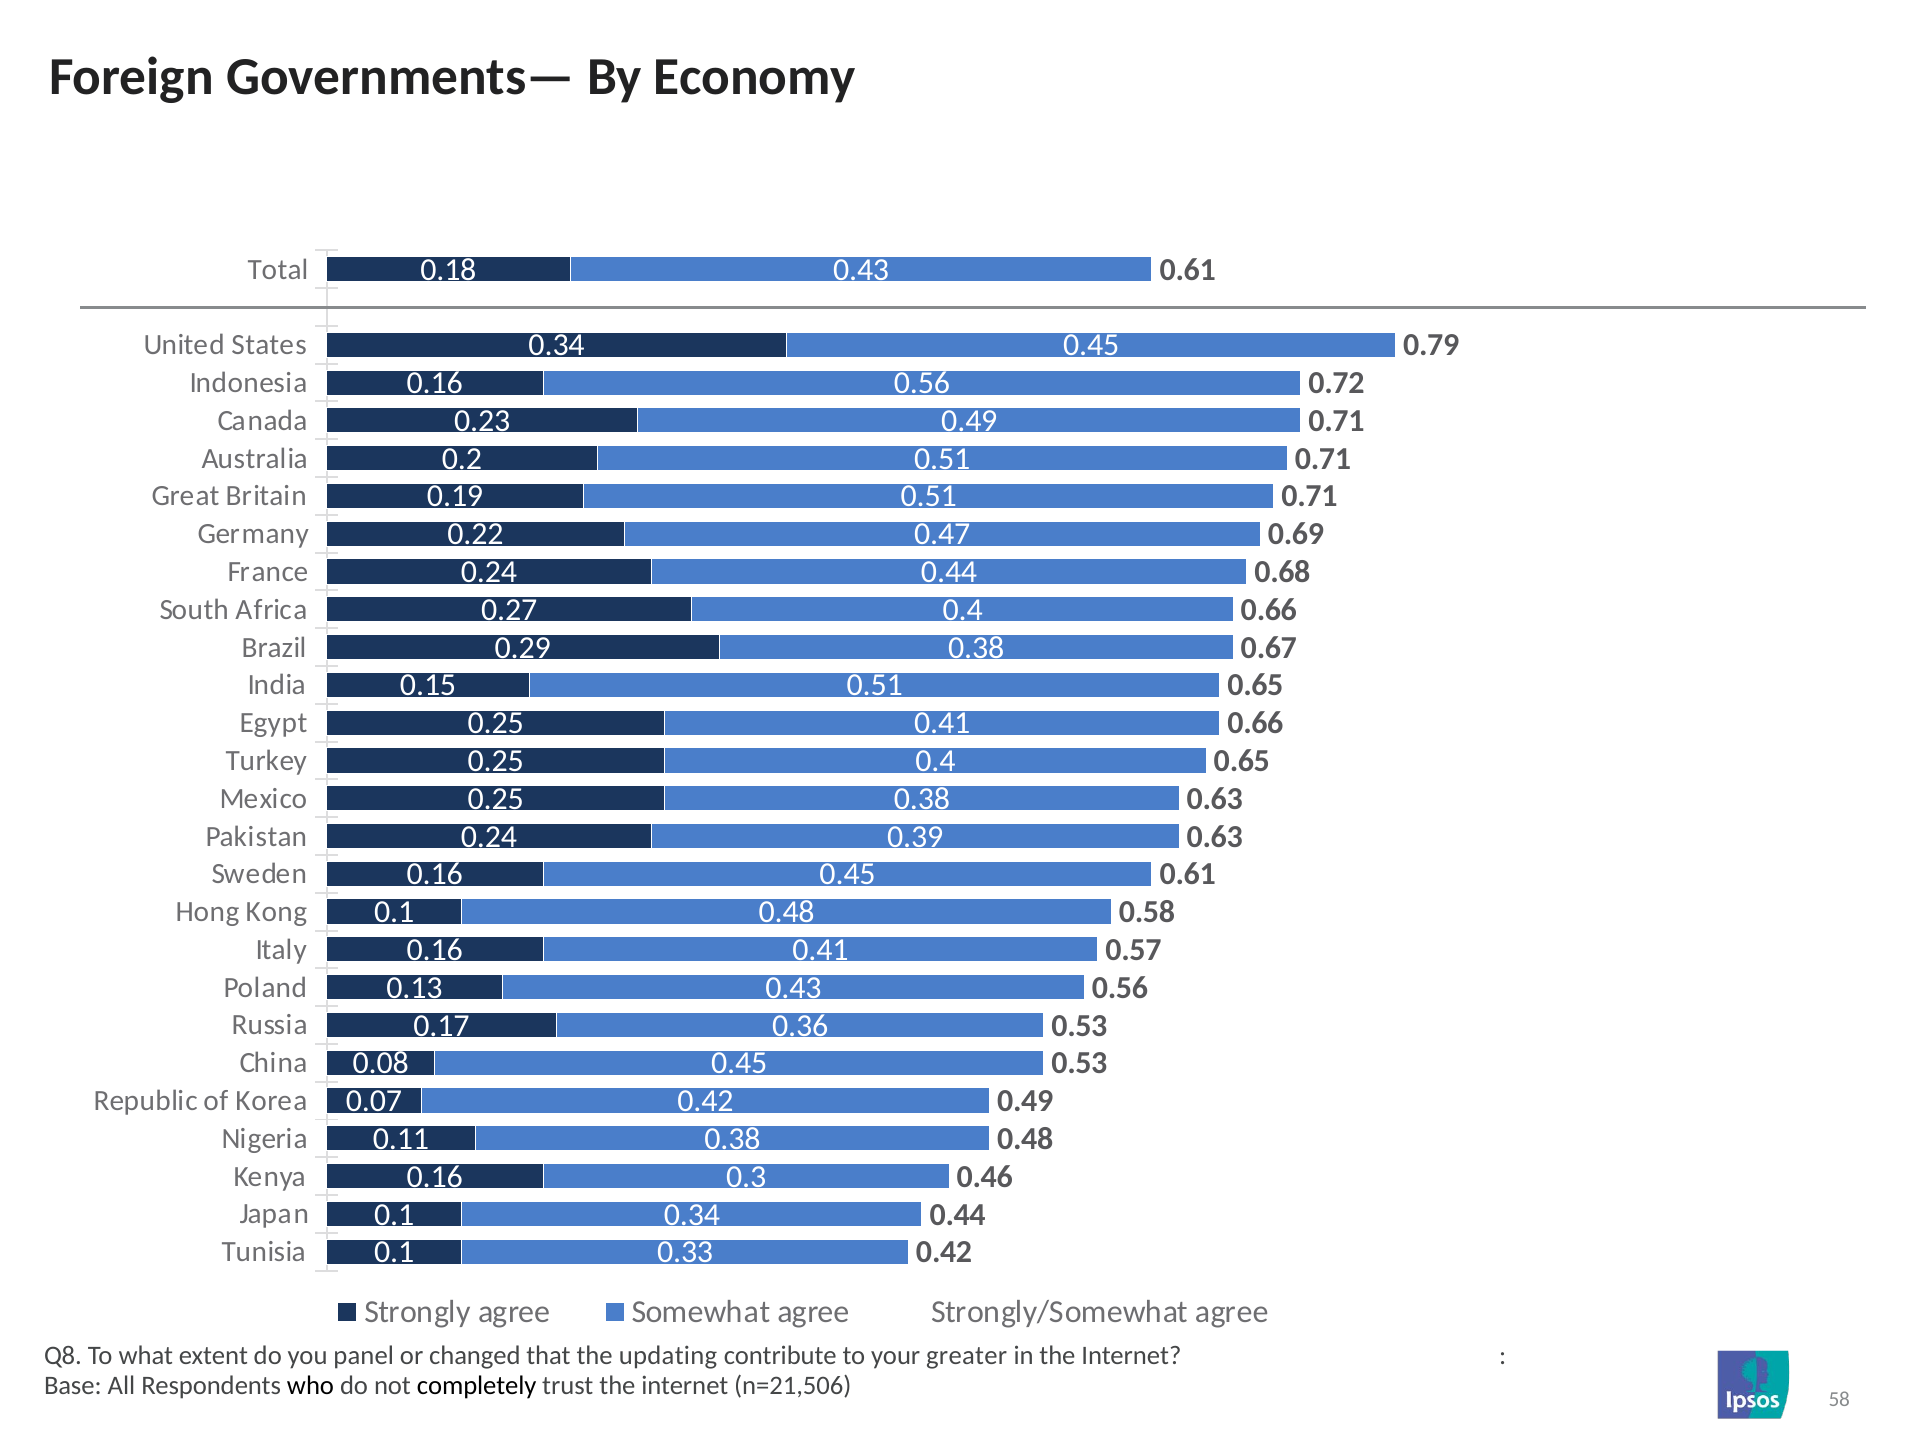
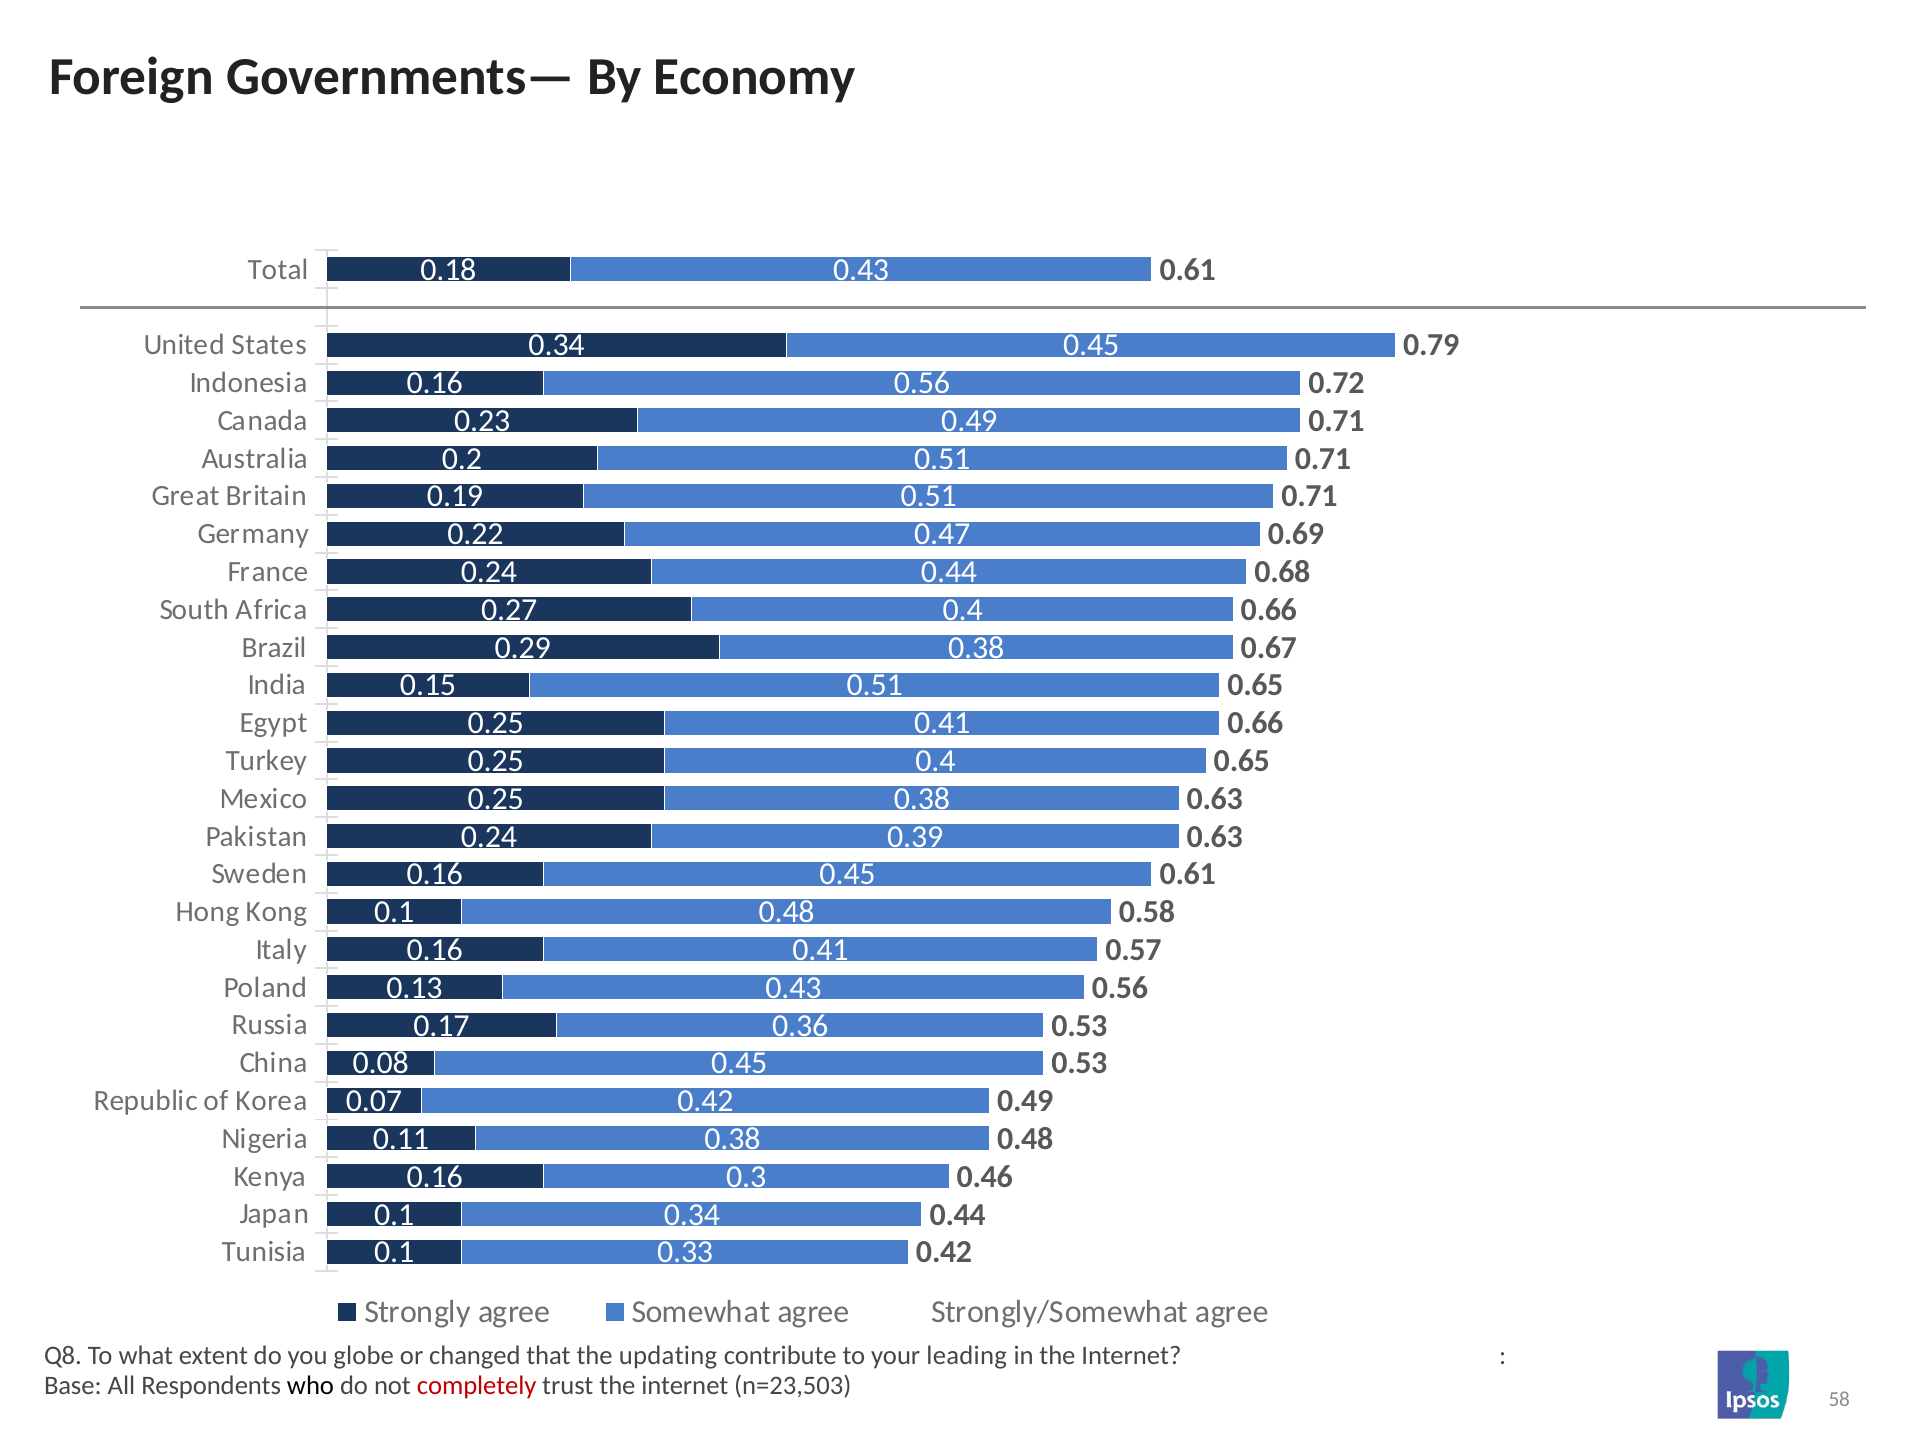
panel: panel -> globe (364, 1356)
greater: greater -> leading (967, 1356)
completely colour: black -> red (477, 1387)
n=21,506: n=21,506 -> n=23,503 (793, 1387)
